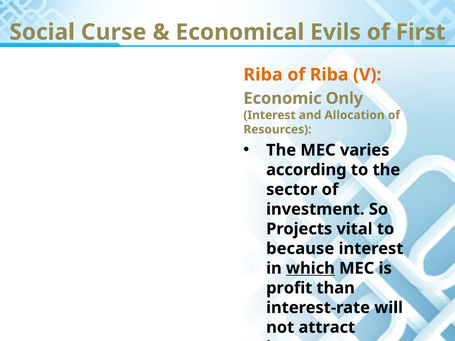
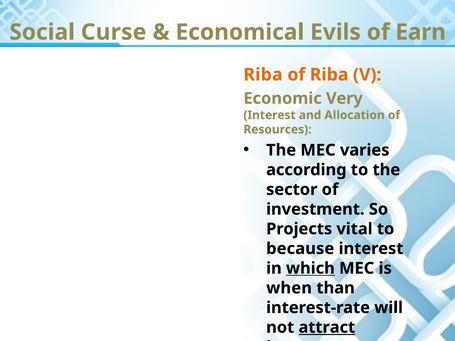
First: First -> Earn (421, 32)
Only: Only -> Very (344, 98)
profit: profit -> when (289, 288)
attract underline: none -> present (327, 328)
